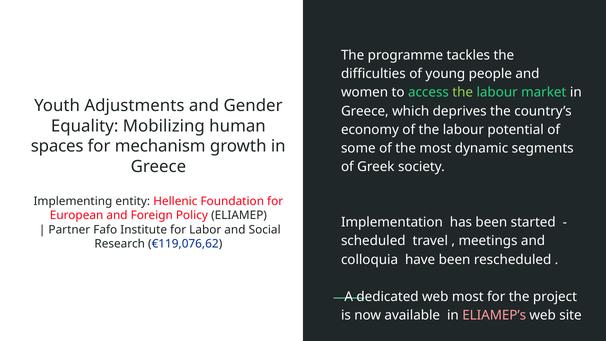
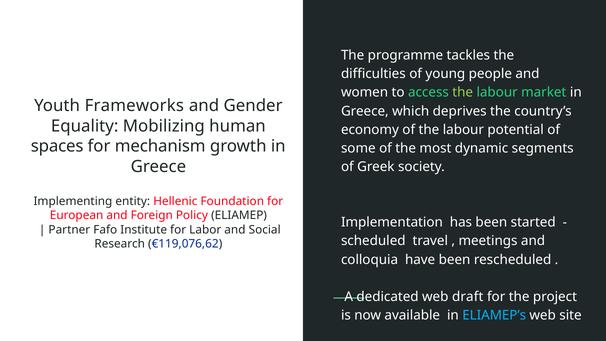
Adjustments: Adjustments -> Frameworks (134, 106)
web most: most -> draft (468, 297)
ELIAMEP’s colour: pink -> light blue (494, 315)
